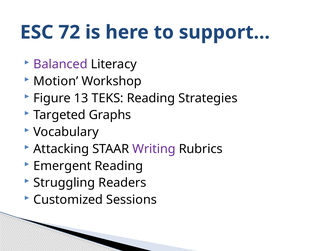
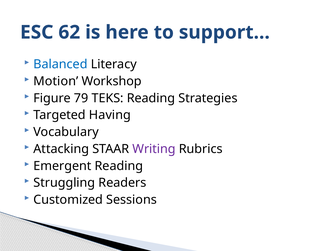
72: 72 -> 62 (69, 32)
Balanced colour: purple -> blue (60, 64)
13: 13 -> 79 (81, 98)
Graphs: Graphs -> Having (110, 115)
